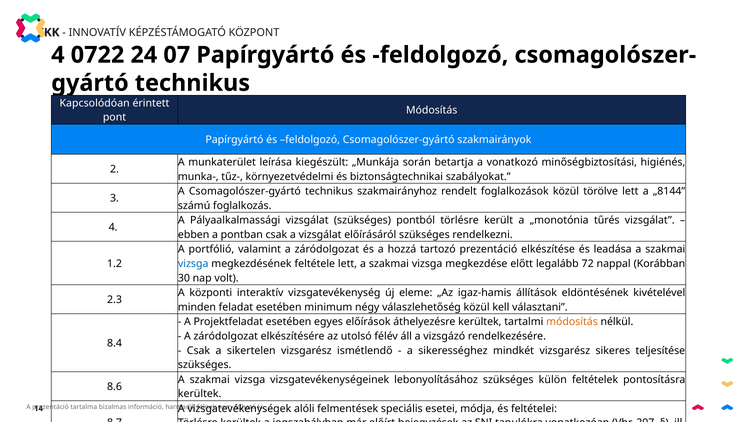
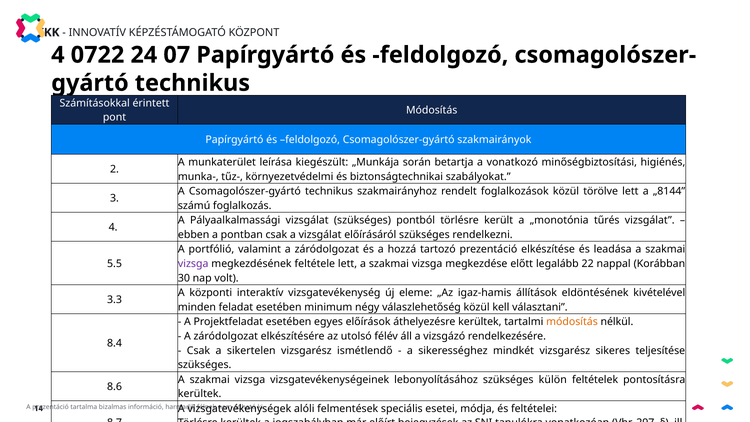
Kapcsolódóan: Kapcsolódóan -> Számításokkal (95, 103)
1.2: 1.2 -> 5.5 (114, 264)
vizsga colour: blue -> purple (193, 264)
72: 72 -> 22 (588, 264)
2.3: 2.3 -> 3.3 (114, 300)
